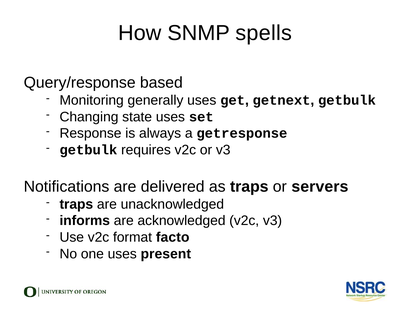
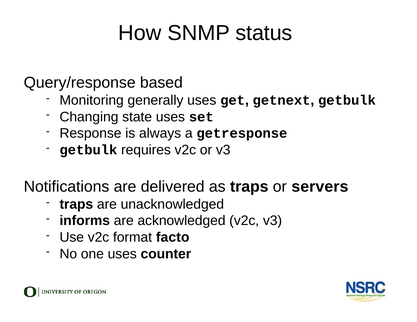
spells: spells -> status (264, 33)
present: present -> counter (166, 254)
